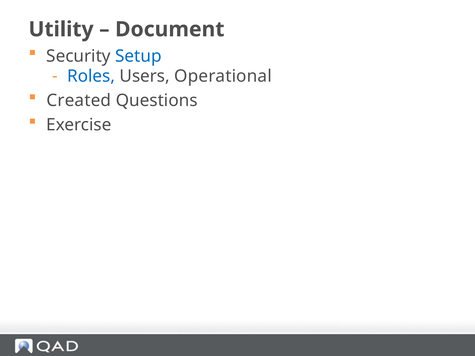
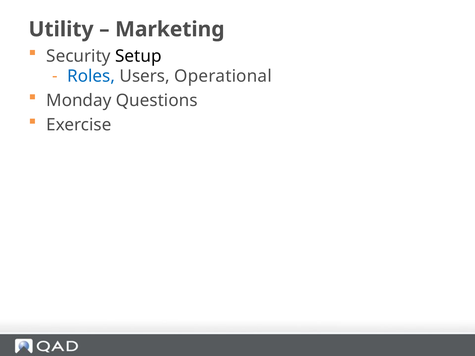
Document: Document -> Marketing (170, 29)
Setup colour: blue -> black (138, 56)
Created: Created -> Monday (79, 100)
